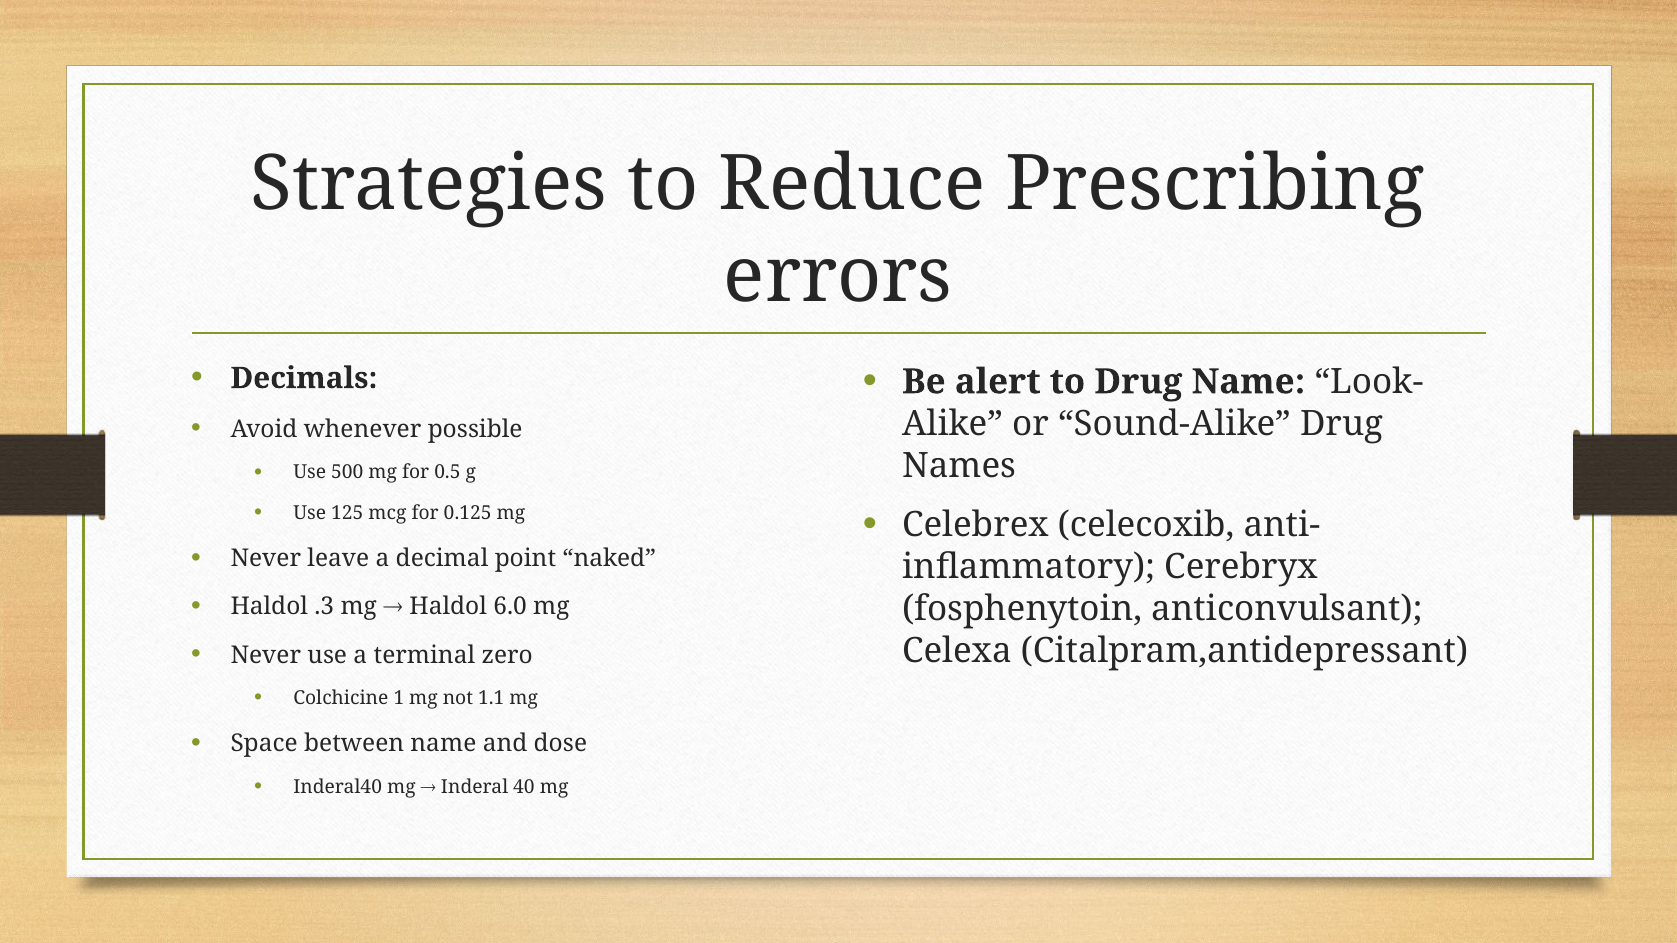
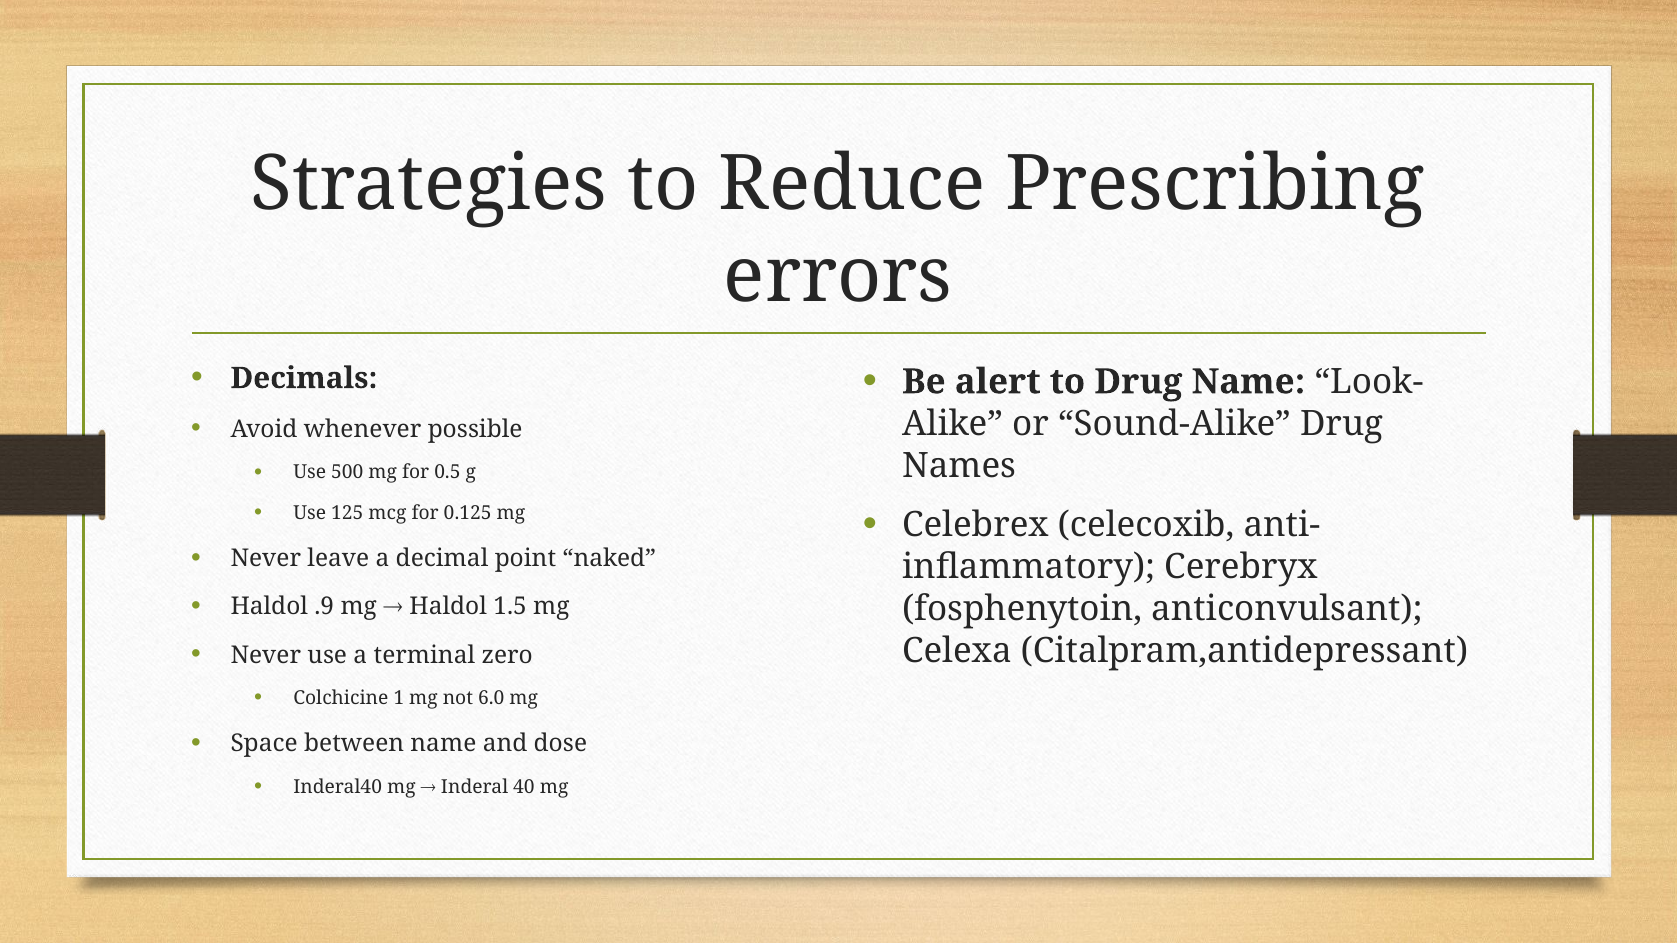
.3: .3 -> .9 (324, 607)
6.0: 6.0 -> 1.5 (510, 607)
1.1: 1.1 -> 6.0 (491, 698)
